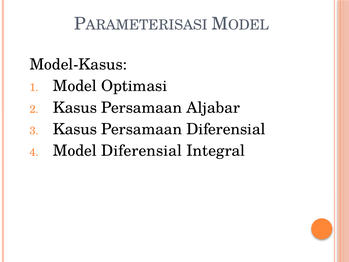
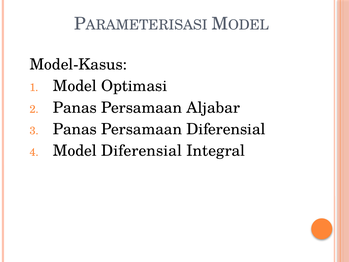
Kasus: Kasus -> Panas (75, 108)
Kasus: Kasus -> Panas (75, 129)
